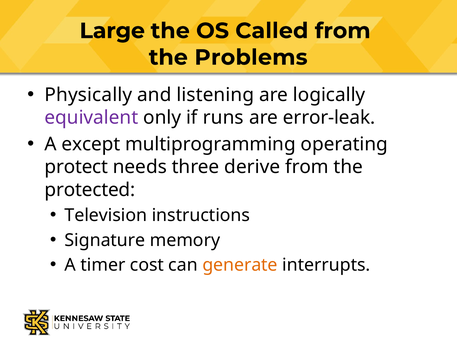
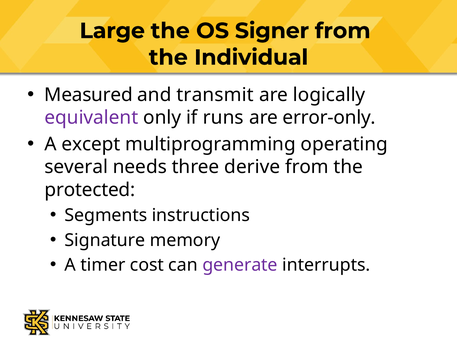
Called: Called -> Signer (272, 31)
Problems: Problems -> Individual (251, 58)
Physically: Physically -> Measured (89, 95)
listening: listening -> transmit (215, 95)
error-leak: error-leak -> error-only (329, 118)
protect: protect -> several (76, 167)
Television: Television -> Segments (106, 216)
generate colour: orange -> purple (240, 266)
